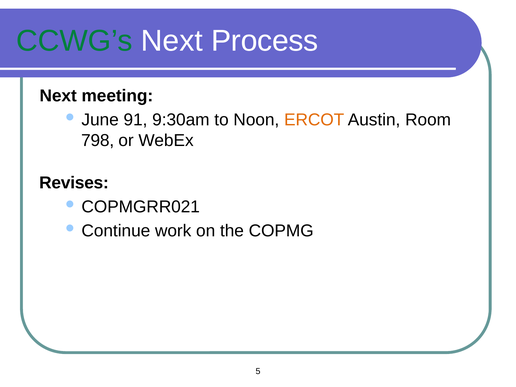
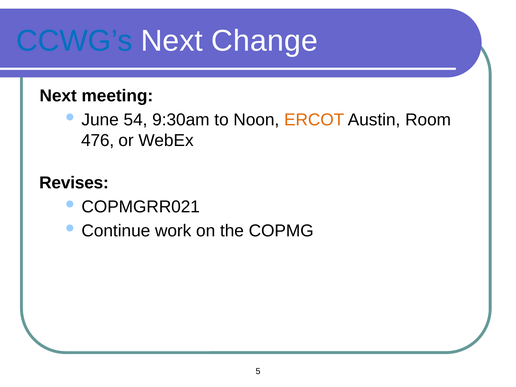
CCWG’s colour: green -> blue (74, 41)
Process: Process -> Change (264, 41)
91: 91 -> 54 (135, 120)
798: 798 -> 476 (98, 141)
